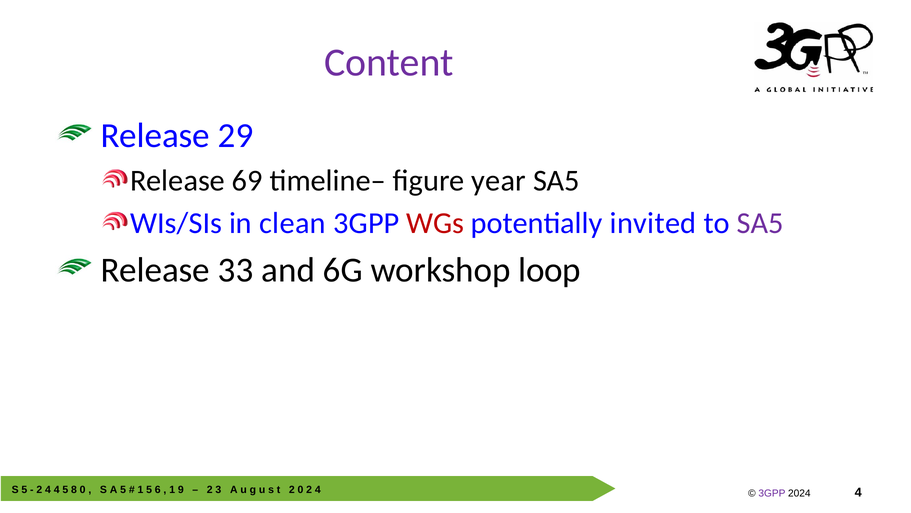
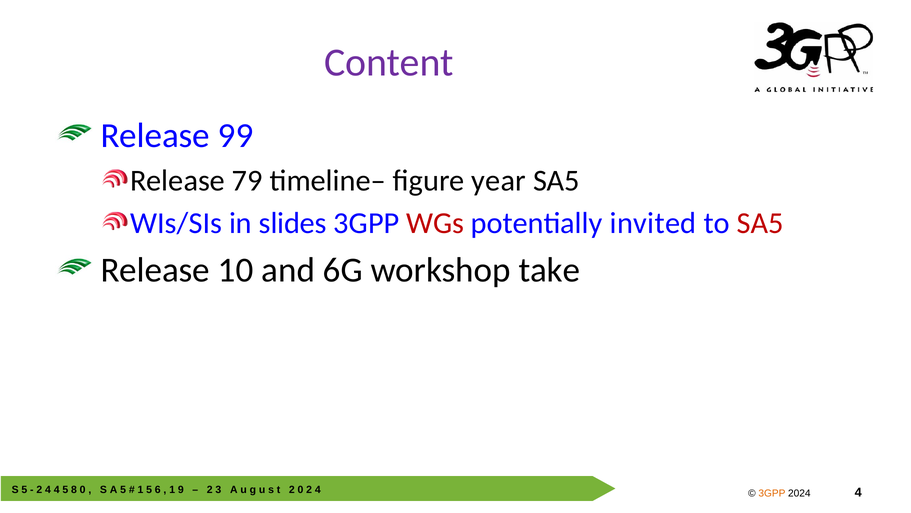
29: 29 -> 99 (236, 136)
69: 69 -> 79 (247, 181)
clean: clean -> slides (293, 223)
SA5 colour: purple -> red (760, 223)
33: 33 -> 10 (236, 270)
loop: loop -> take (549, 270)
3GPP colour: purple -> orange (772, 493)
